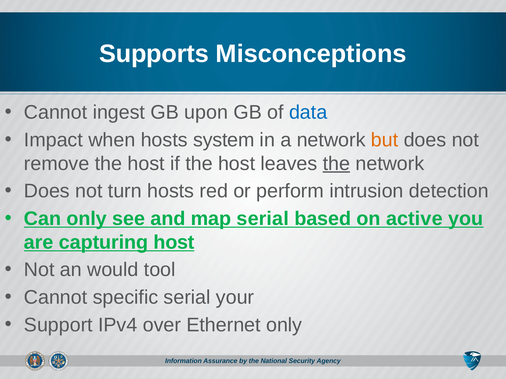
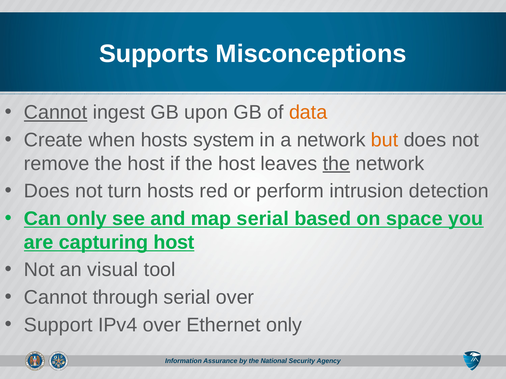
Cannot underline: none -> present (56, 113)
data colour: blue -> orange (308, 113)
Impact: Impact -> Create (53, 140)
active: active -> space (414, 219)
would: would -> visual (113, 270)
specific: specific -> through (126, 298)
serial your: your -> over (235, 298)
